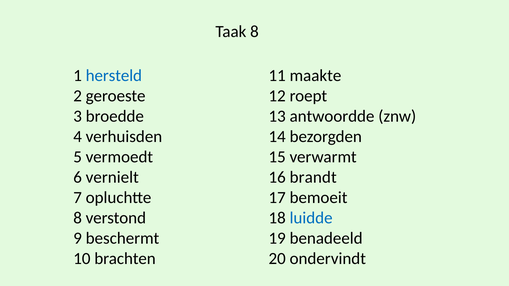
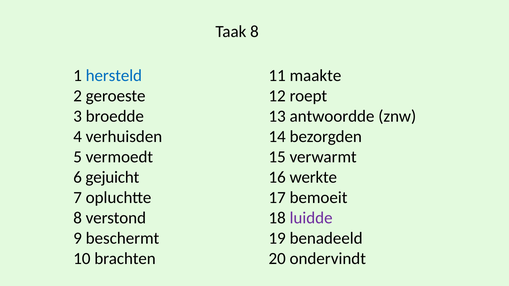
vernielt: vernielt -> gejuicht (112, 177)
brandt: brandt -> werkte (313, 177)
luidde colour: blue -> purple (311, 218)
